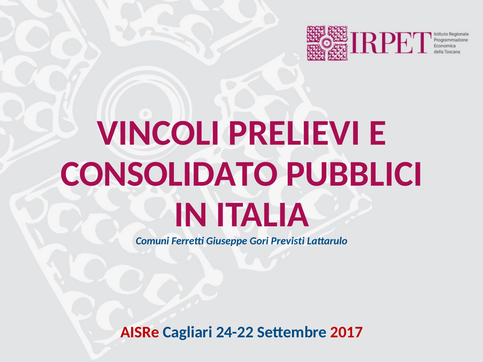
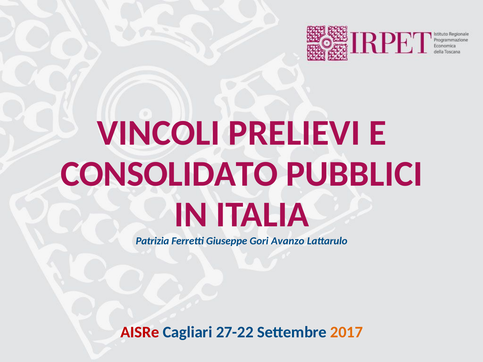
Comuni: Comuni -> Patrizia (152, 241)
Previsti: Previsti -> Avanzo (288, 241)
24-22: 24-22 -> 27-22 (235, 333)
2017 colour: red -> orange (347, 333)
